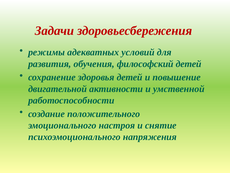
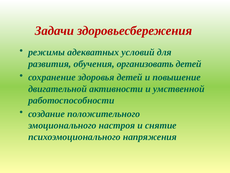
философский: философский -> организовать (145, 64)
